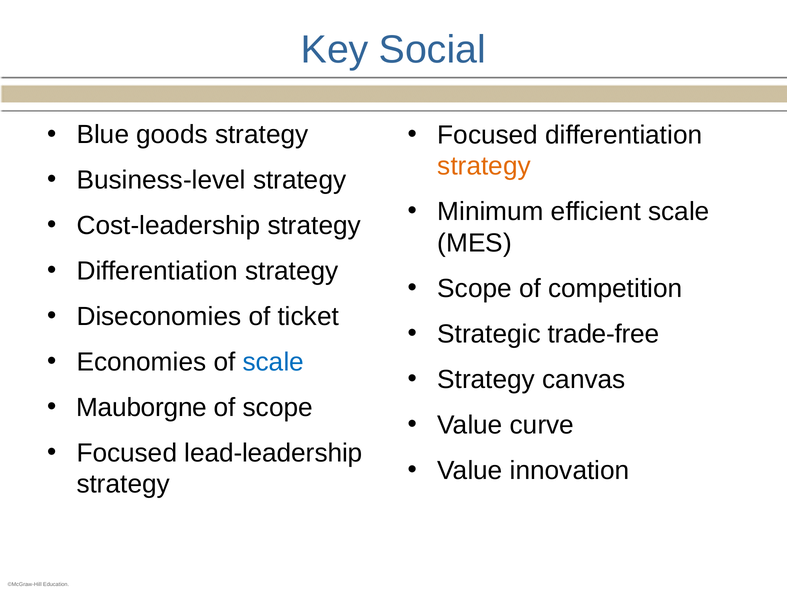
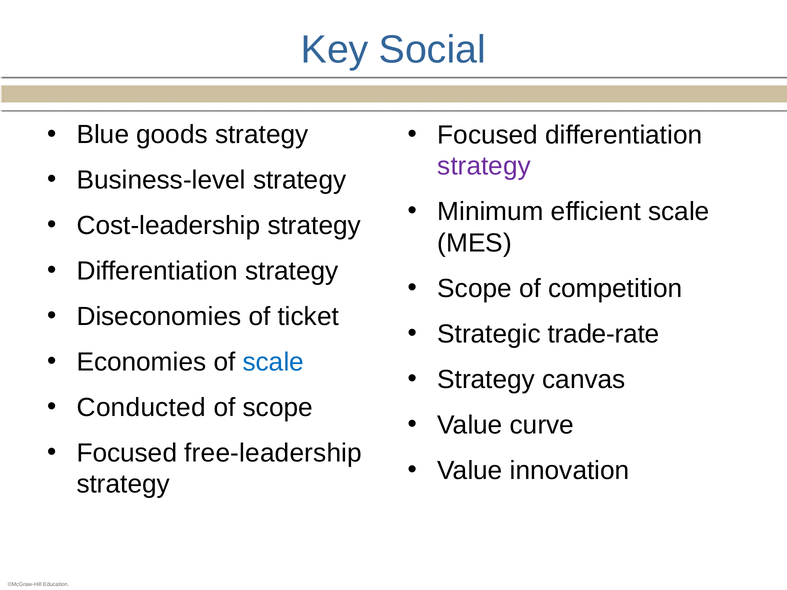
strategy colour: orange -> purple (484, 166)
trade-free: trade-free -> trade-rate (603, 334)
Mauborgne: Mauborgne -> Conducted (141, 408)
lead-leadership: lead-leadership -> free-leadership (273, 453)
